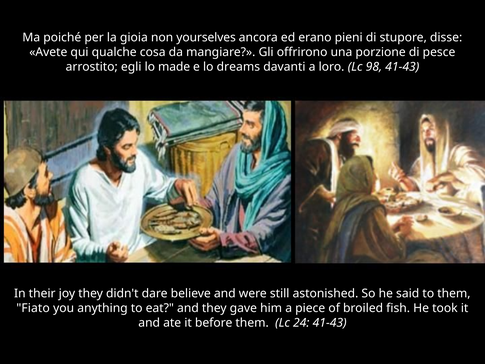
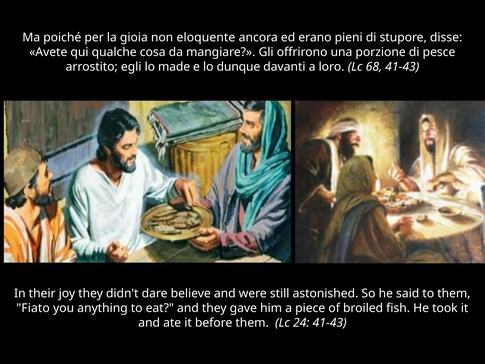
yourselves: yourselves -> eloquente (206, 38)
dreams: dreams -> dunque (238, 67)
98: 98 -> 68 (374, 67)
